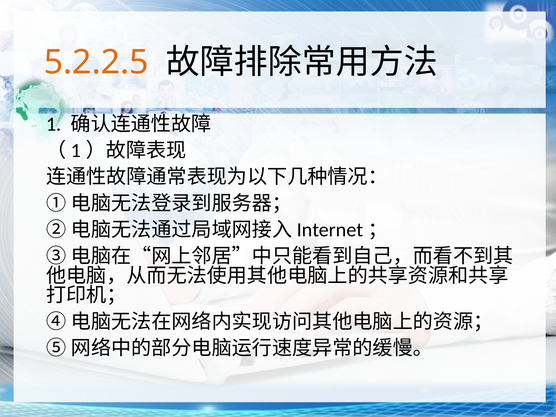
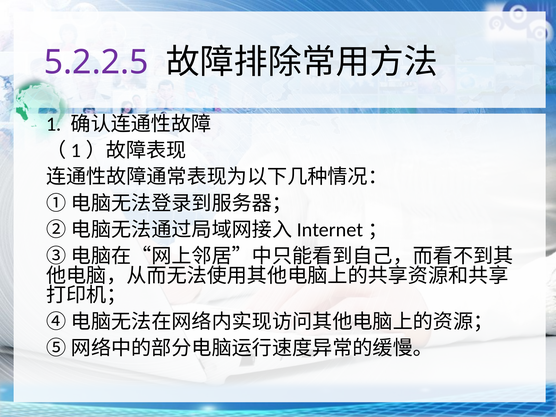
5.2.2.5 colour: orange -> purple (96, 62)
